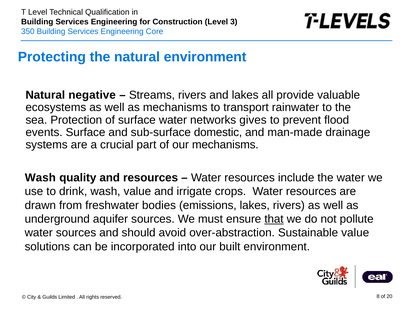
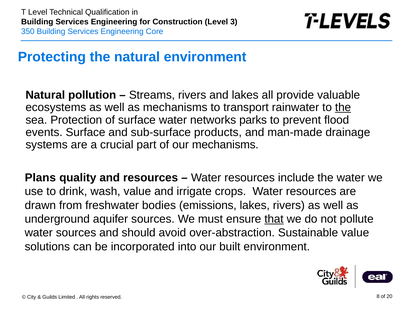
negative: negative -> pollution (92, 95)
the underline: none -> present (343, 107)
gives: gives -> parks (253, 120)
domestic: domestic -> products (218, 132)
Wash: Wash -> Plans (40, 178)
